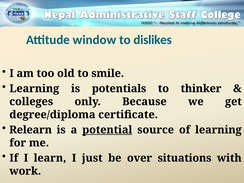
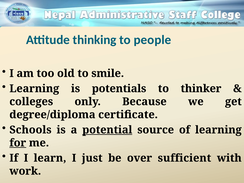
window: window -> thinking (95, 40)
dislikes: dislikes -> people (152, 40)
Relearn: Relearn -> Schools (30, 130)
for underline: none -> present (18, 143)
situations: situations -> sufficient (184, 158)
